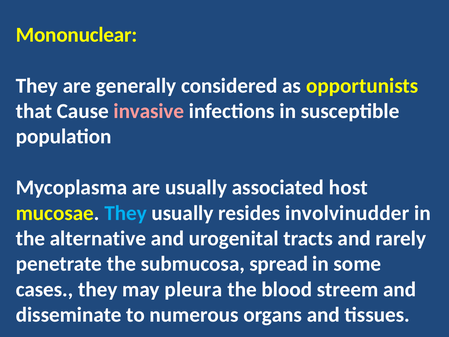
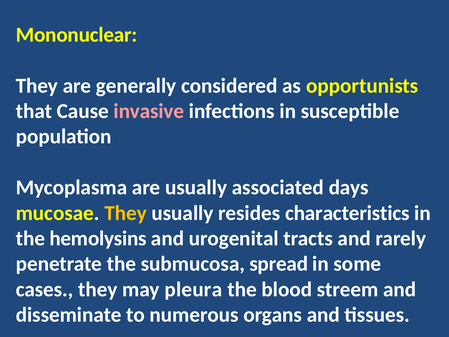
host: host -> days (349, 187)
They colour: light blue -> yellow (126, 213)
involvinudder: involvinudder -> characteristics (347, 213)
alternative: alternative -> hemolysins (98, 238)
